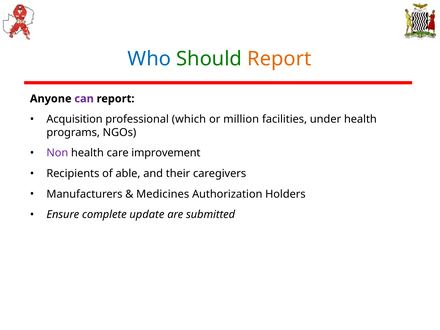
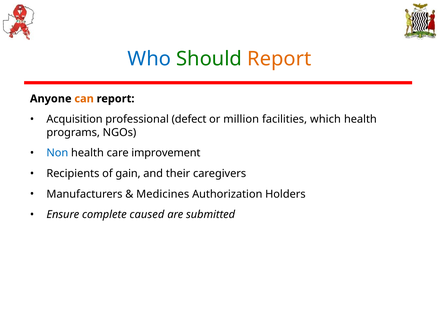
can colour: purple -> orange (84, 99)
which: which -> defect (189, 119)
under: under -> which (325, 119)
Non colour: purple -> blue (57, 153)
able: able -> gain (128, 174)
update: update -> caused (147, 215)
